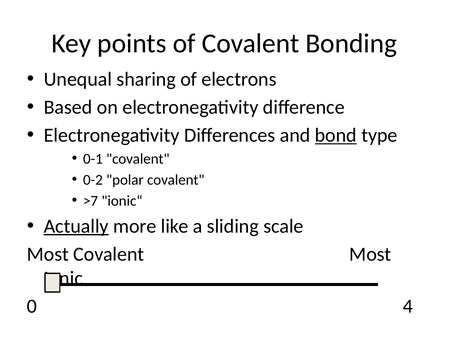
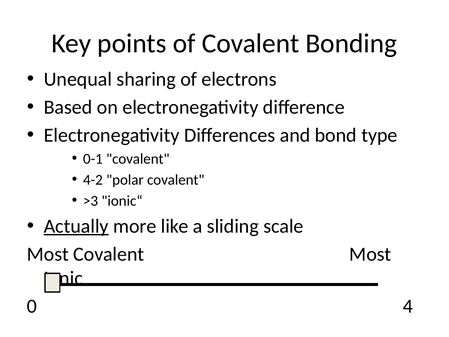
bond underline: present -> none (336, 135)
0-2: 0-2 -> 4-2 (93, 180)
>7: >7 -> >3 (91, 201)
